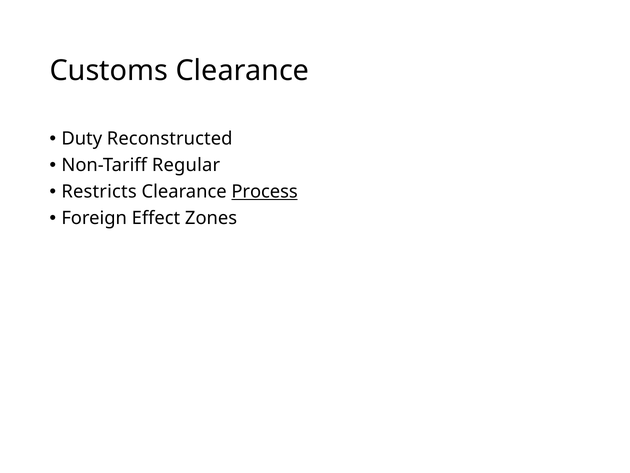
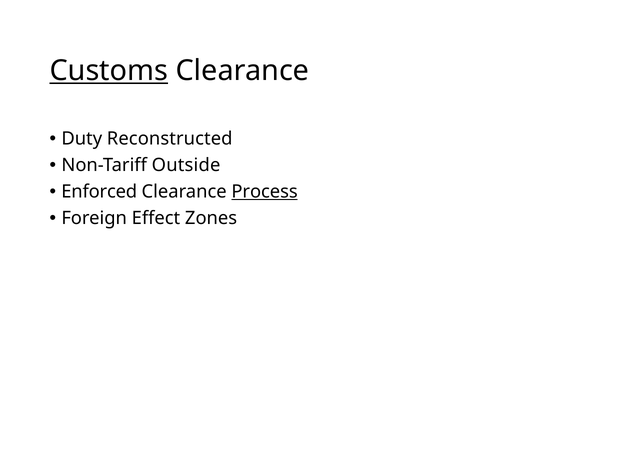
Customs underline: none -> present (109, 71)
Regular: Regular -> Outside (186, 165)
Restricts: Restricts -> Enforced (99, 192)
